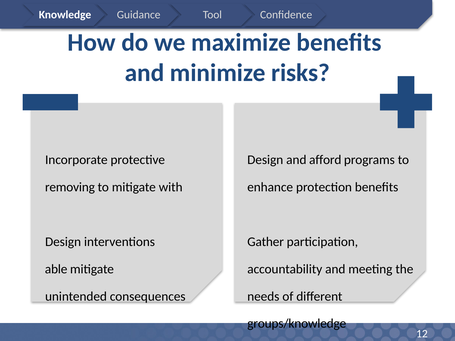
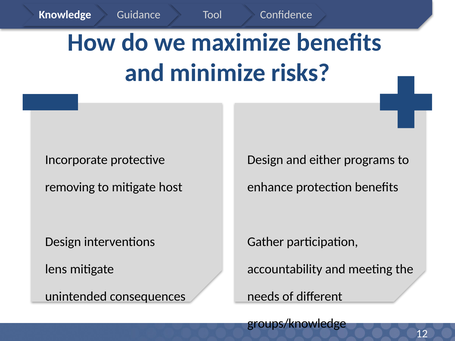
afford: afford -> either (325, 160)
with: with -> host (171, 187)
able: able -> lens (56, 269)
